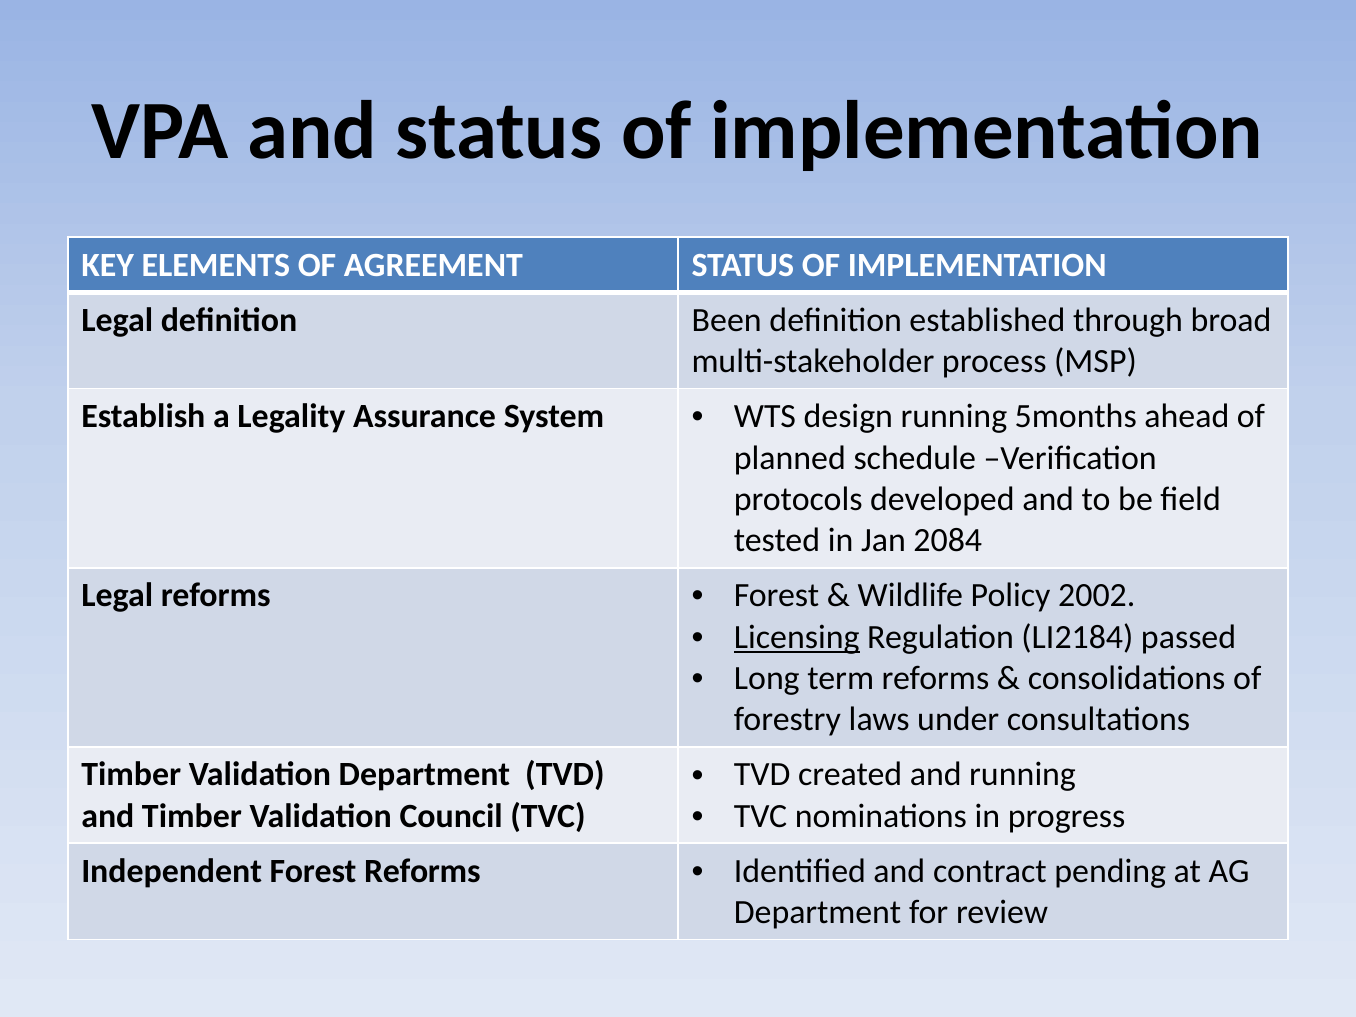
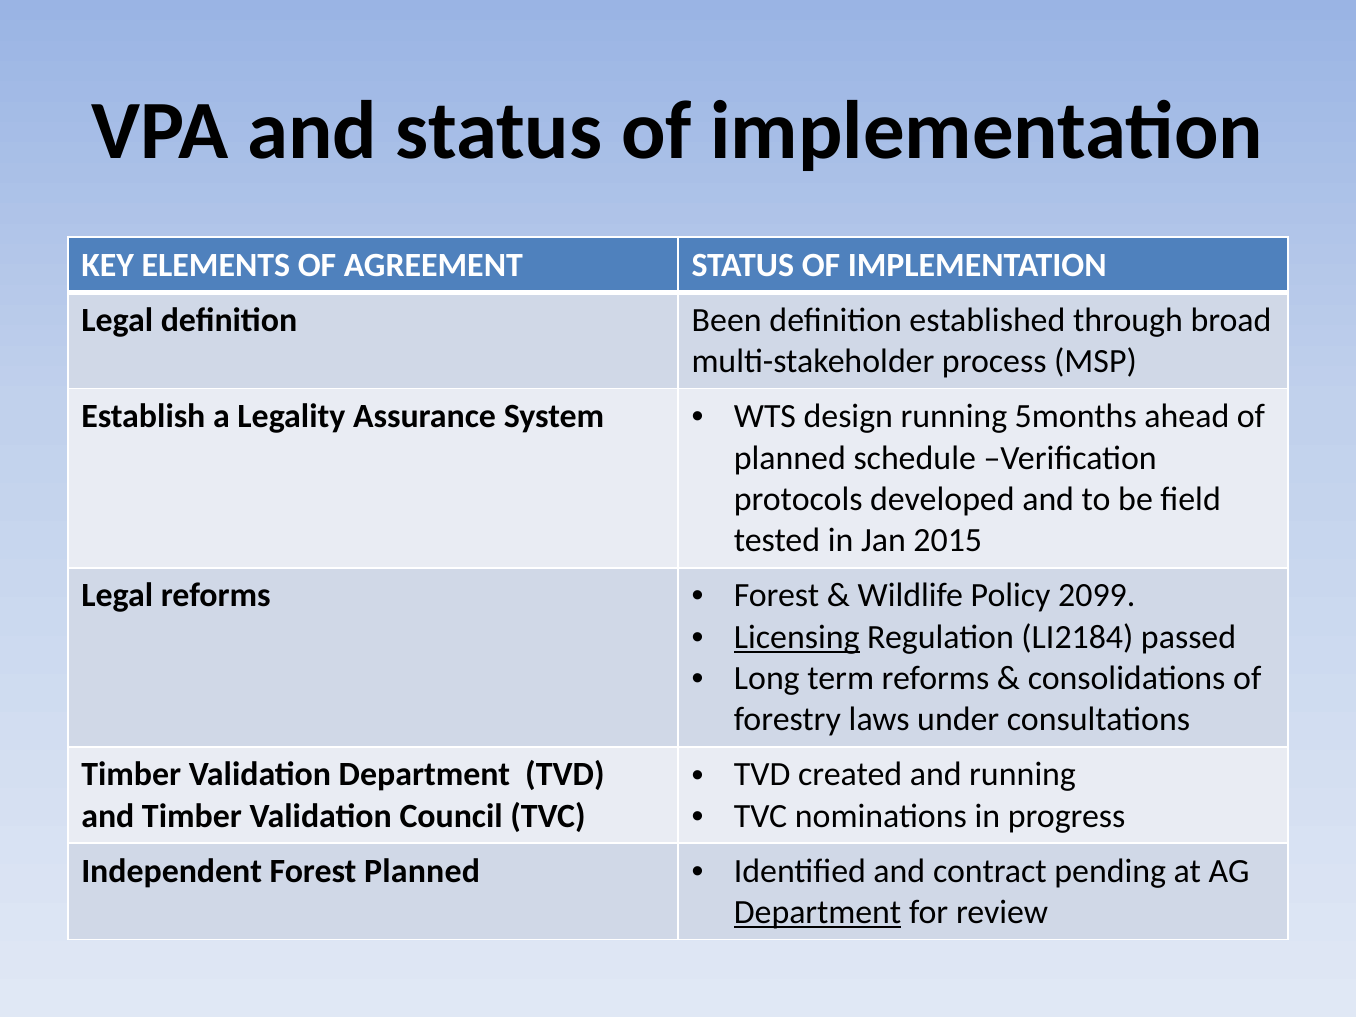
2084: 2084 -> 2015 (948, 541)
2002: 2002 -> 2099 (1097, 596)
Forest Reforms: Reforms -> Planned (422, 871)
Department underline: none -> present (818, 912)
